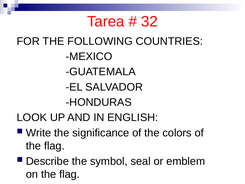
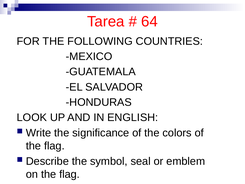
32: 32 -> 64 (149, 21)
